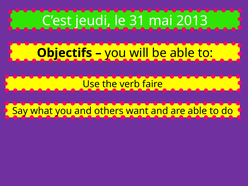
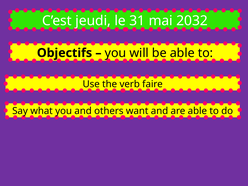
2013: 2013 -> 2032 (192, 21)
